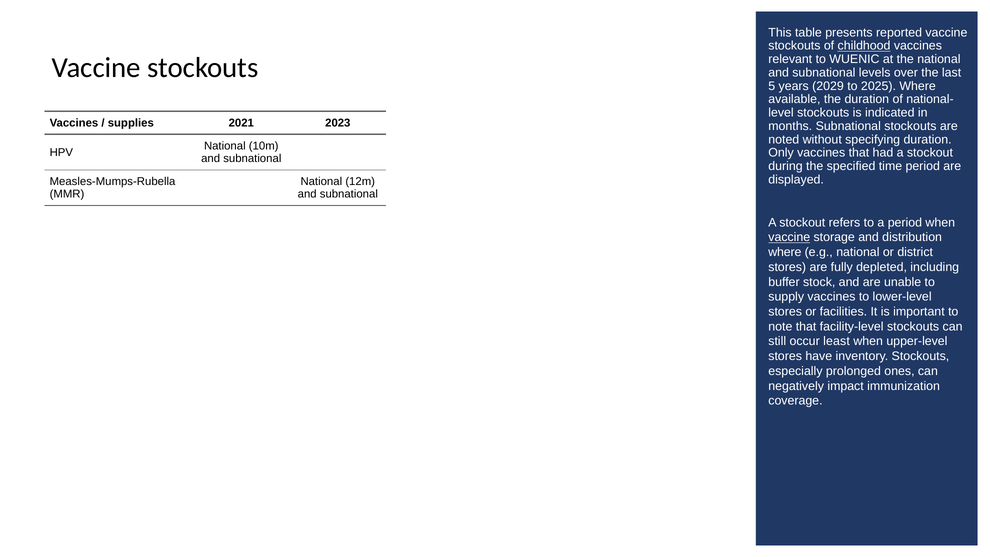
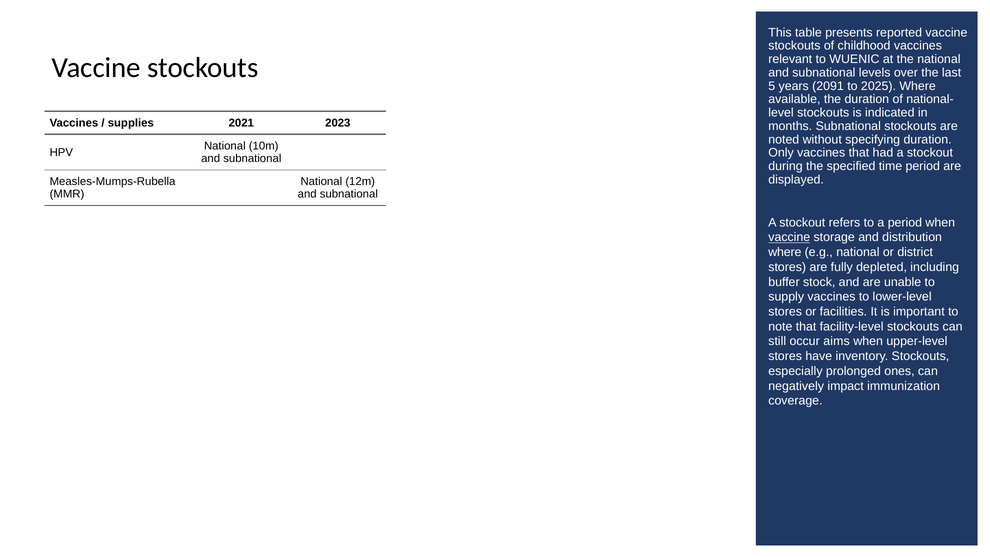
childhood underline: present -> none (864, 46)
2029: 2029 -> 2091 (828, 86)
least: least -> aims (837, 341)
